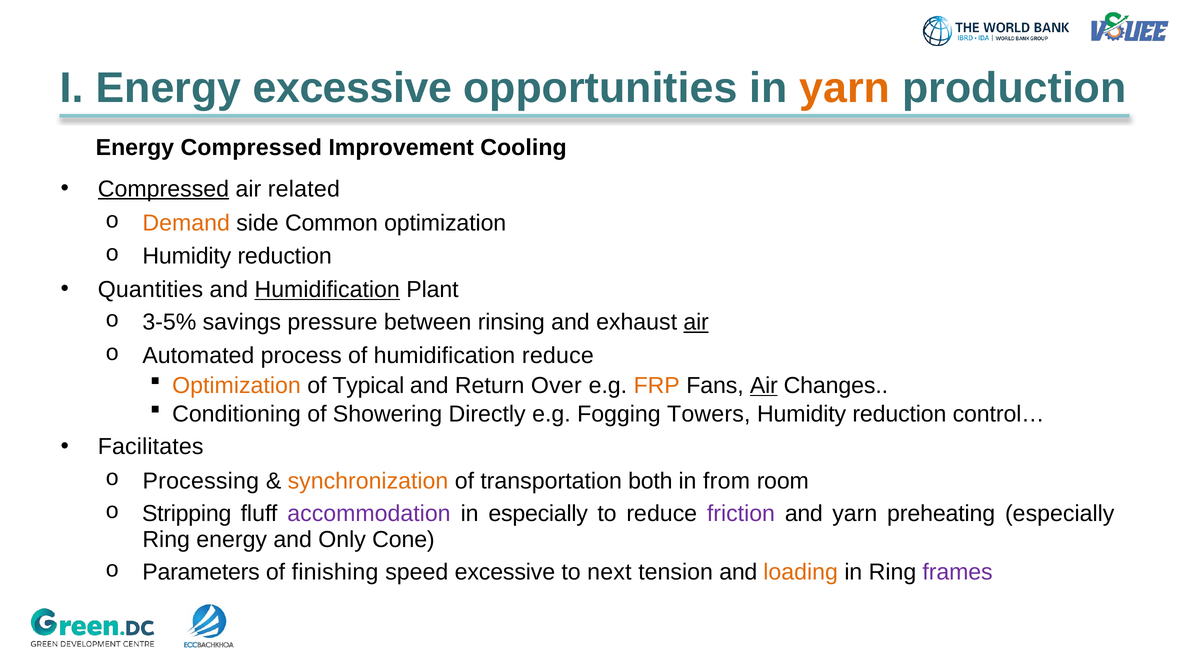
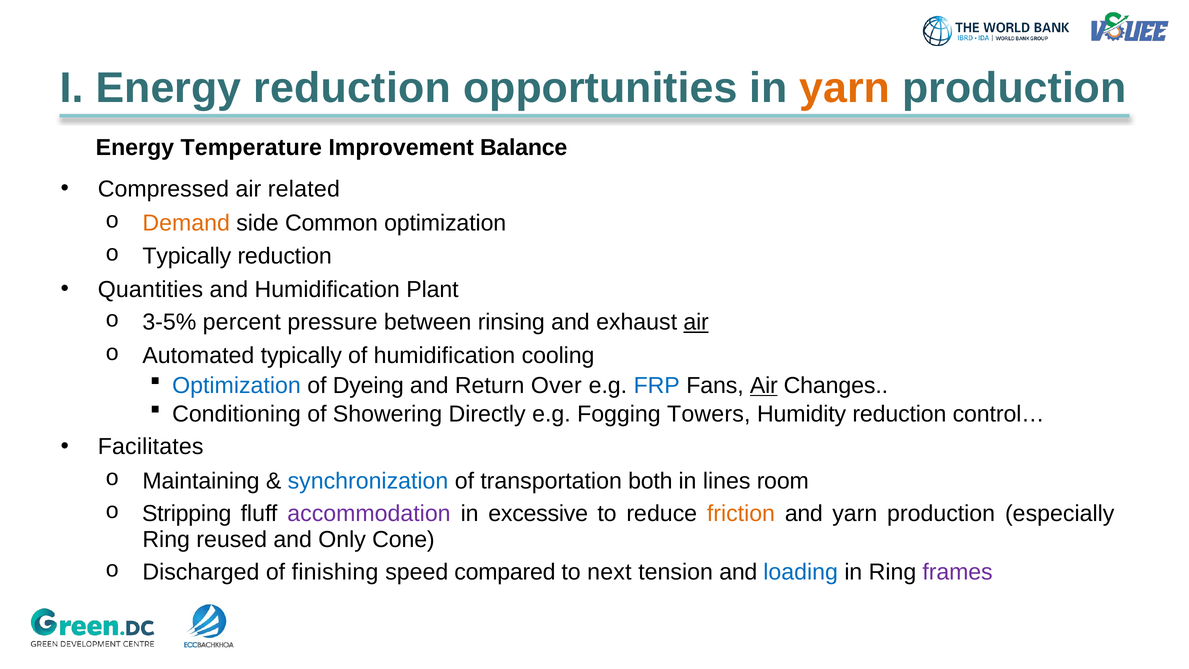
Energy excessive: excessive -> reduction (352, 88)
Energy Compressed: Compressed -> Temperature (251, 148)
Cooling: Cooling -> Balance (524, 148)
Compressed underline: present -> none (163, 189)
Humidity: Humidity -> Typically (187, 256)
Humidification underline: present -> none (327, 289)
savings: savings -> percent (242, 322)
Automated process: process -> typically (301, 355)
humidification reduce: reduce -> cooling (558, 355)
Optimization colour: orange -> blue (236, 385)
Typical: Typical -> Dyeing (368, 385)
FRP colour: orange -> blue (657, 385)
Processing: Processing -> Maintaining (201, 481)
synchronization colour: orange -> blue (368, 481)
from: from -> lines (727, 481)
in especially: especially -> excessive (538, 514)
friction colour: purple -> orange (741, 514)
and yarn preheating: preheating -> production (941, 514)
Ring energy: energy -> reused (232, 540)
Parameters: Parameters -> Discharged (201, 572)
speed excessive: excessive -> compared (505, 572)
loading colour: orange -> blue (801, 572)
